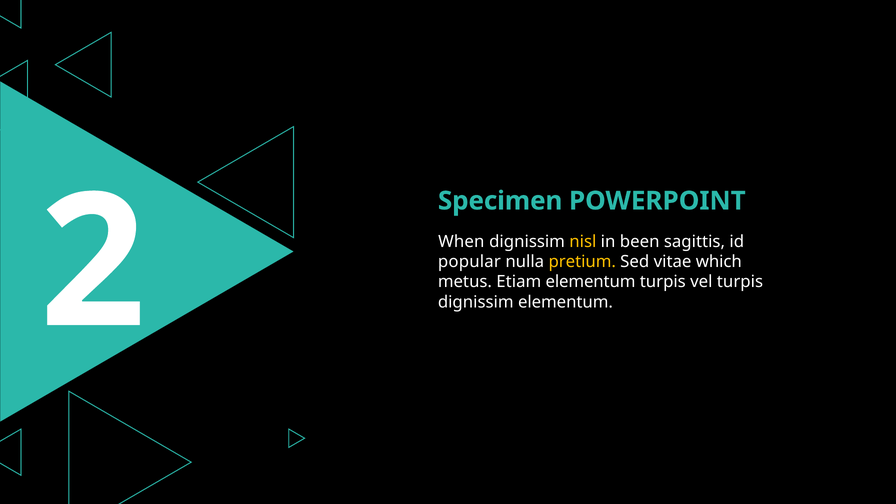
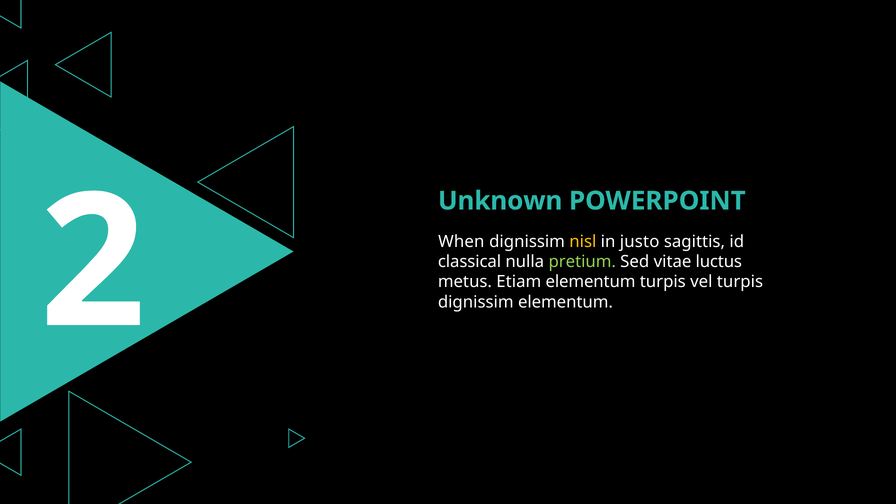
Specimen: Specimen -> Unknown (500, 201)
been: been -> justo (640, 242)
popular: popular -> classical (470, 262)
pretium colour: yellow -> light green (582, 262)
which: which -> luctus (719, 262)
